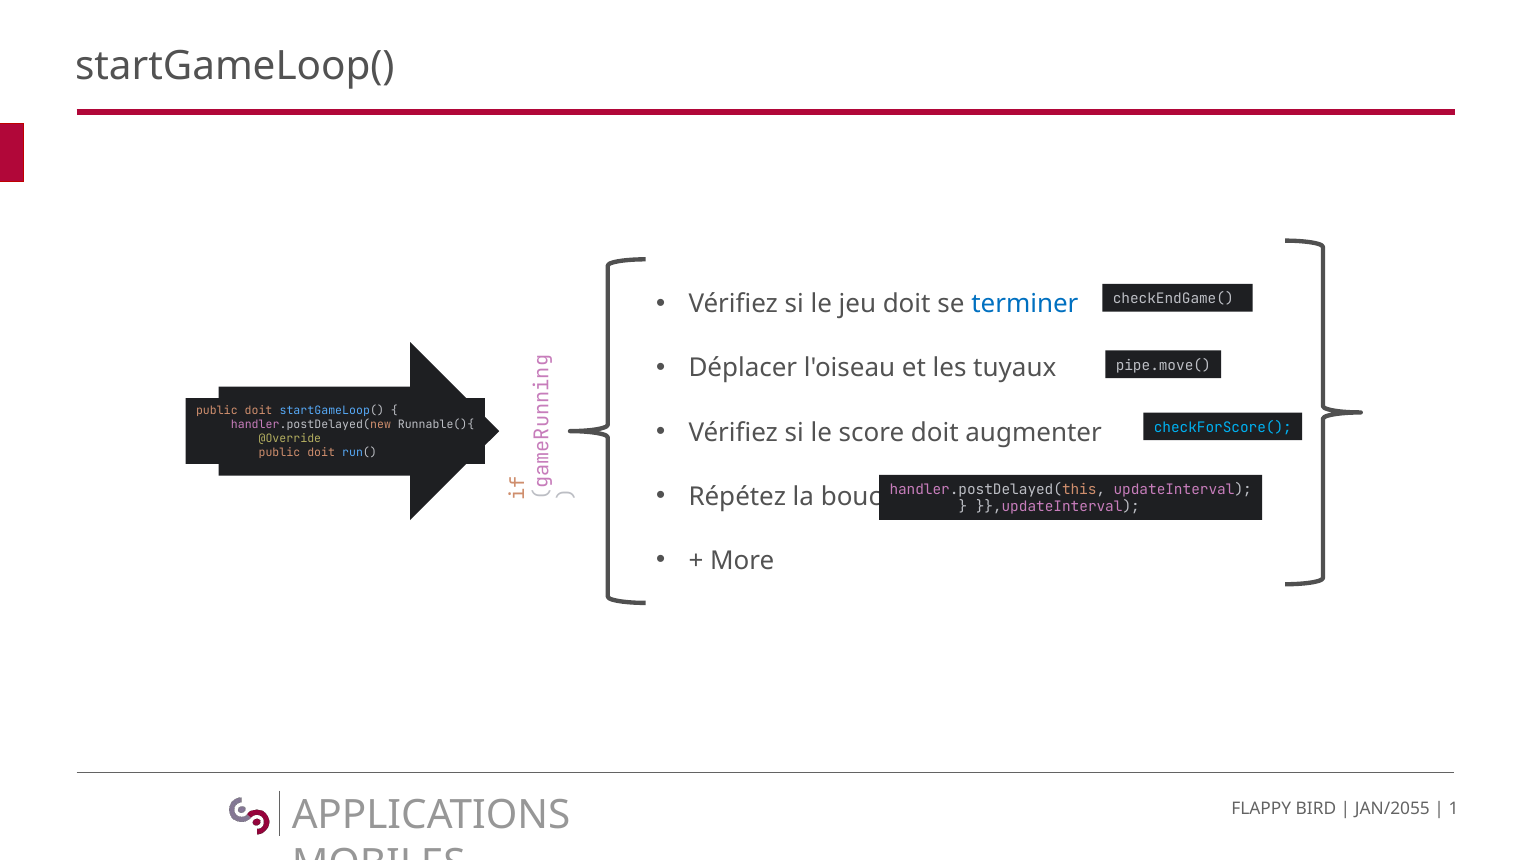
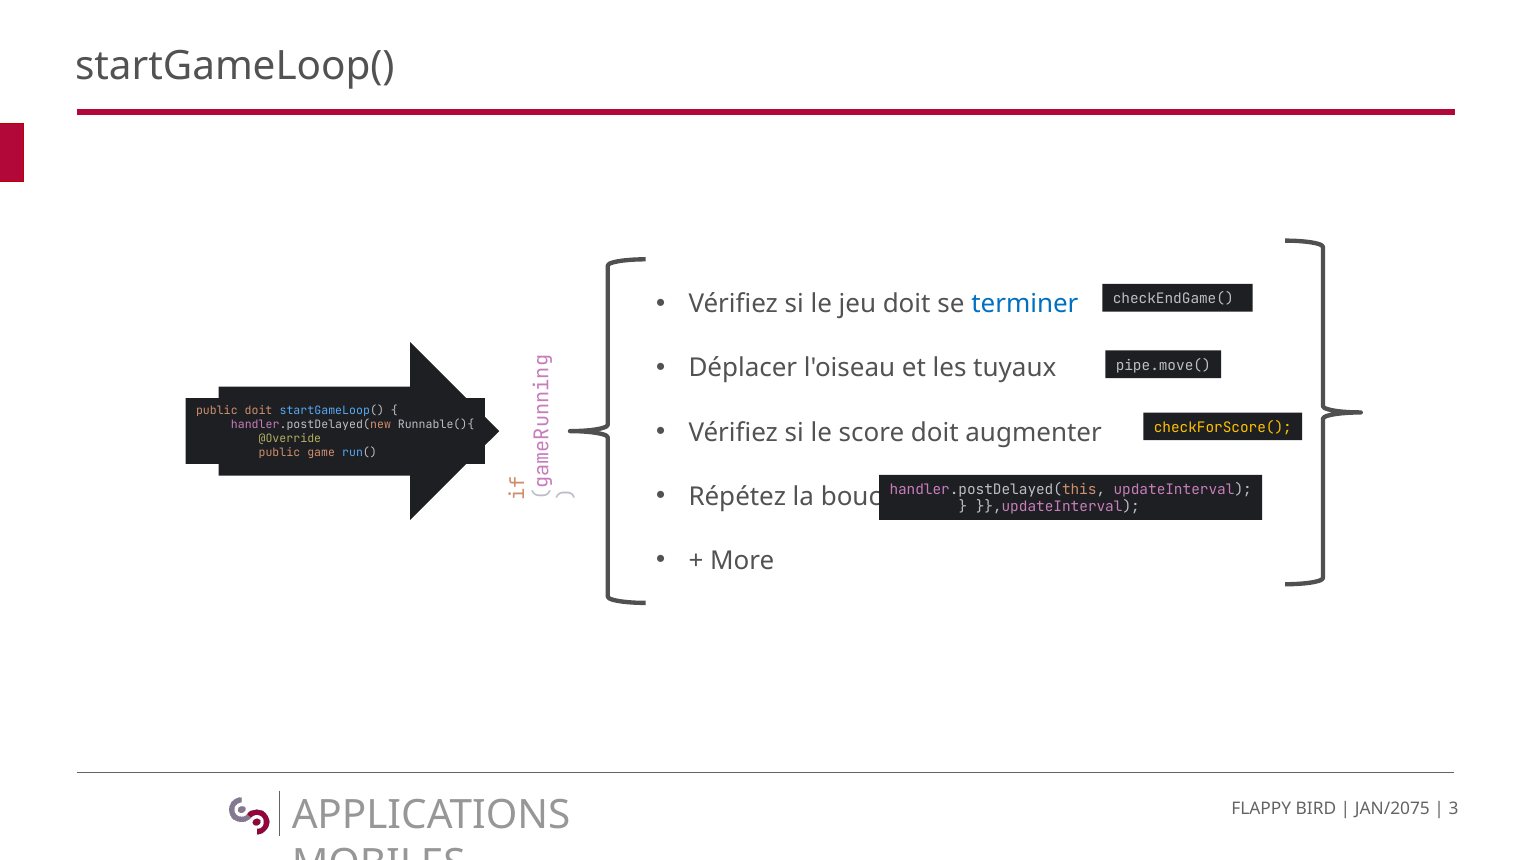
checkForScore( colour: light blue -> yellow (1223, 428)
doit: doit -> game (321, 453)
JAN/2055: JAN/2055 -> JAN/2075 (1392, 809)
1: 1 -> 3 (1454, 809)
